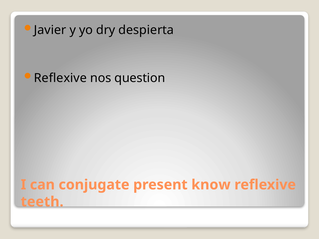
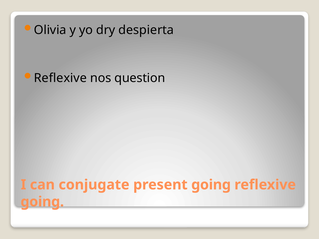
Javier: Javier -> Olivia (50, 30)
present know: know -> going (211, 185)
teeth: teeth -> going (42, 202)
